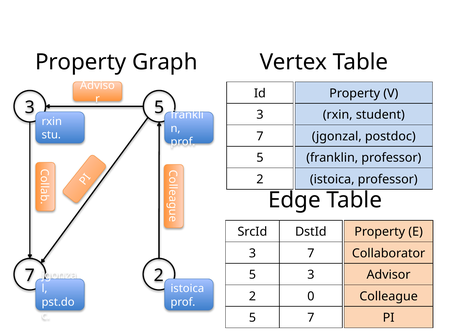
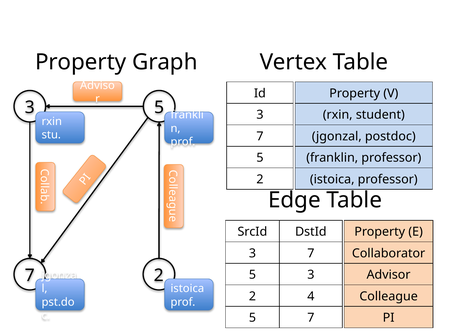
0: 0 -> 4 (311, 297)
